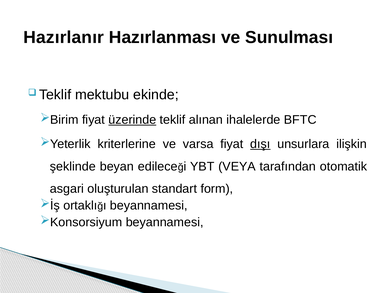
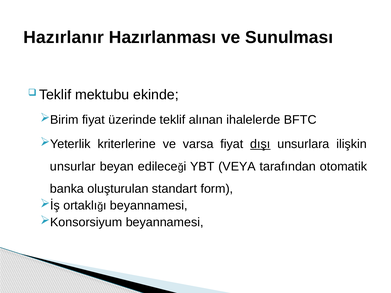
üzerinde underline: present -> none (132, 120)
şeklinde: şeklinde -> unsurlar (73, 167)
asgari: asgari -> banka (67, 189)
